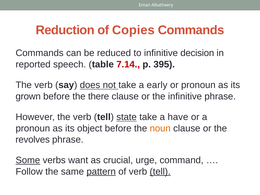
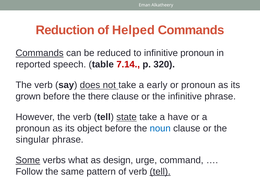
Copies: Copies -> Helped (133, 30)
Commands underline: none -> present (40, 53)
infinitive decision: decision -> pronoun (197, 53)
395: 395 -> 320 (164, 64)
noun colour: orange -> blue (160, 128)
revolves: revolves -> singular (33, 140)
want: want -> what (78, 160)
crucial: crucial -> design (118, 160)
pattern underline: present -> none (101, 172)
